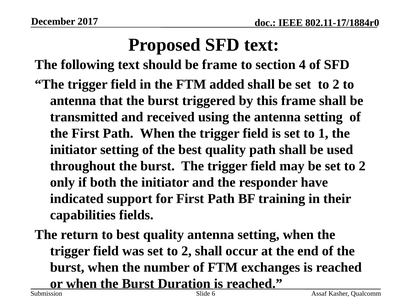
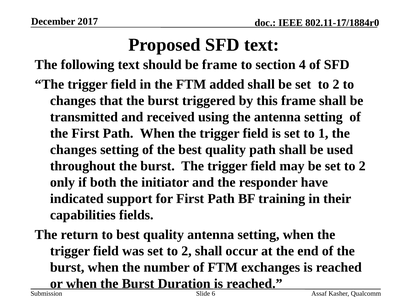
antenna: antenna -> changes (73, 101)
initiator: initiator -> changes (73, 150)
